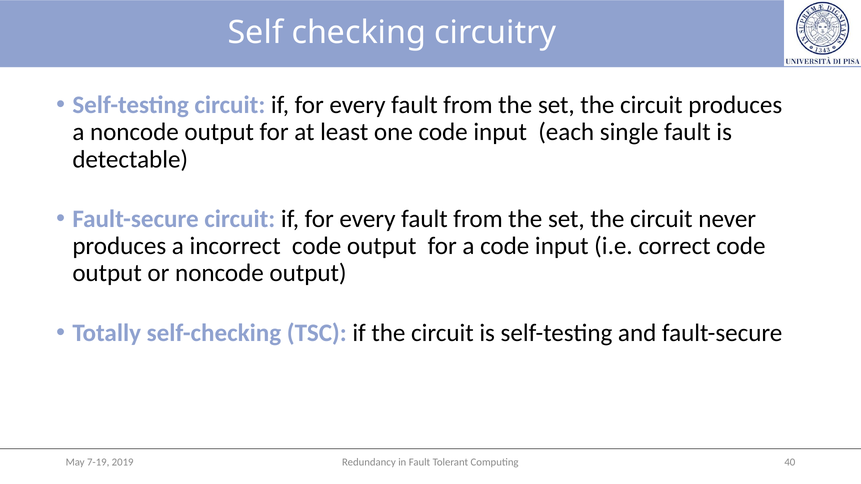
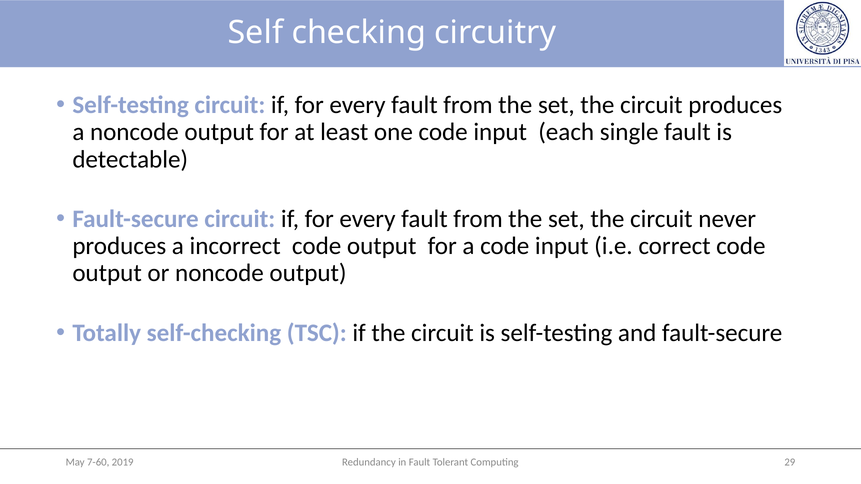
40: 40 -> 29 (790, 462)
7-19: 7-19 -> 7-60 (98, 463)
